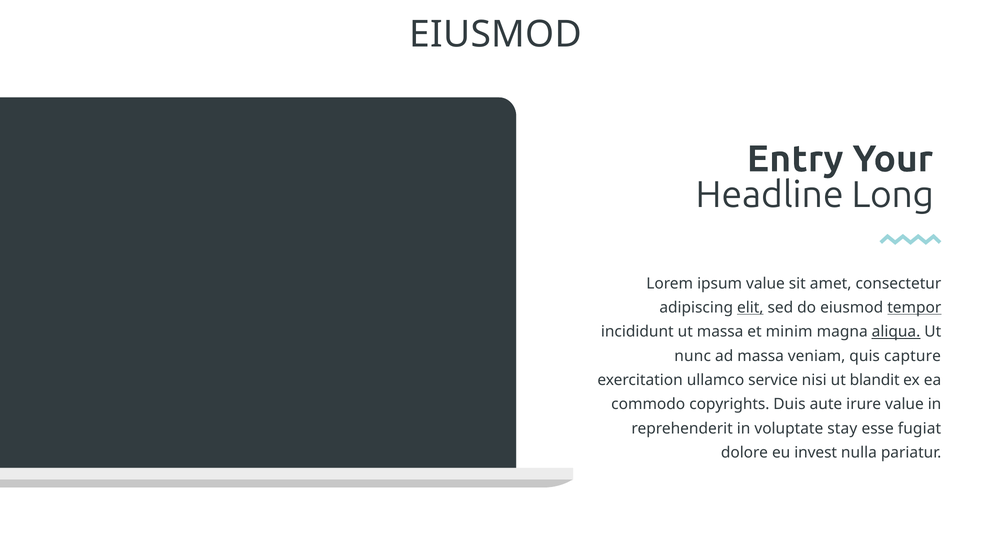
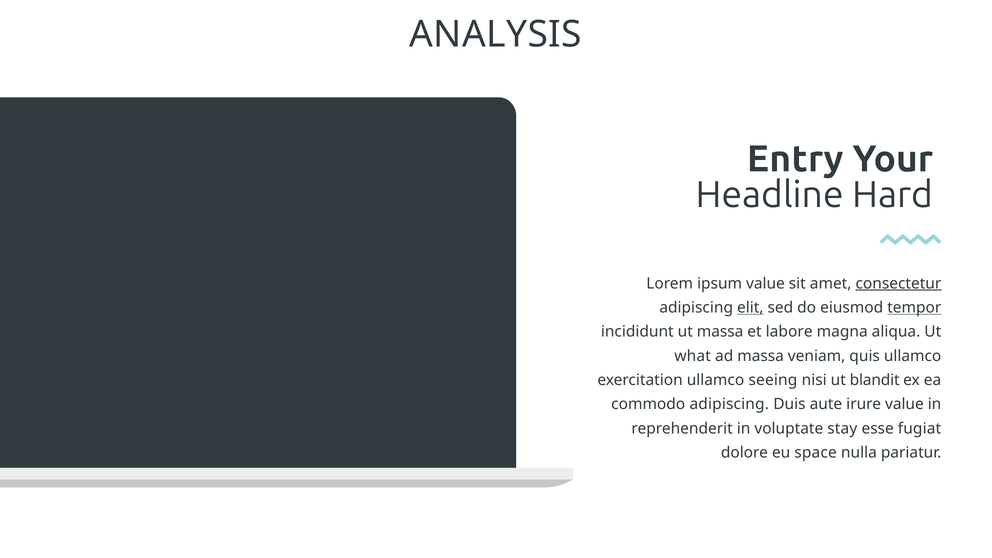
EIUSMOD: EIUSMOD -> ANALYSIS (496, 34)
Long: Long -> Hard (893, 195)
consectetur underline: none -> present (898, 283)
minim: minim -> labore (789, 332)
aliqua underline: present -> none (896, 332)
nunc: nunc -> what (693, 356)
quis capture: capture -> ullamco (913, 356)
service: service -> seeing (773, 380)
commodo copyrights: copyrights -> adipiscing (729, 404)
invest: invest -> space (816, 453)
